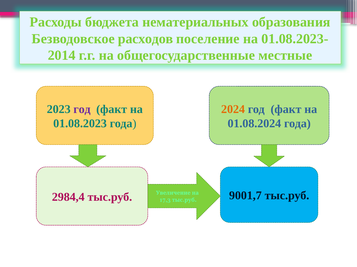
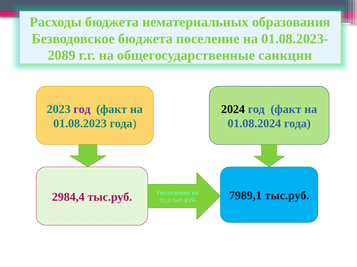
Безводовское расходов: расходов -> бюджета (145, 39)
2014: 2014 -> 2089 (62, 56)
местные: местные -> санкции (285, 56)
2024 colour: orange -> black (233, 109)
9001,7: 9001,7 -> 7989,1 (245, 196)
